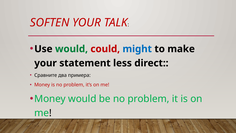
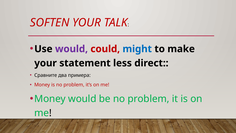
would colour: green -> purple (71, 49)
